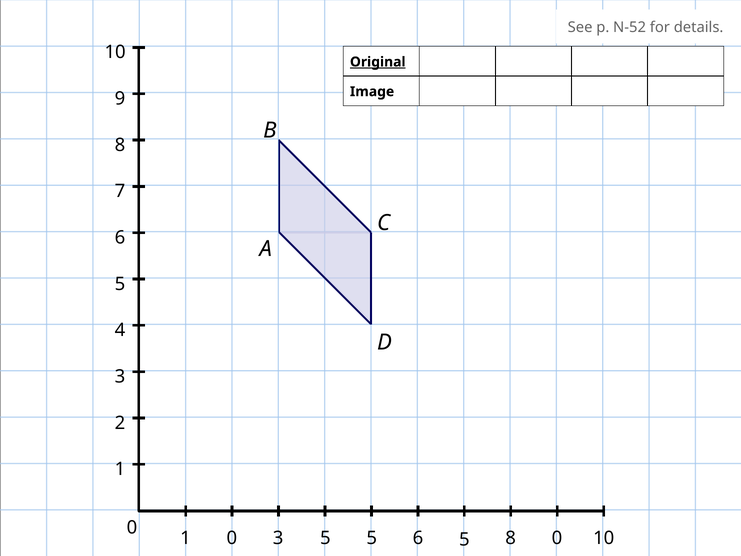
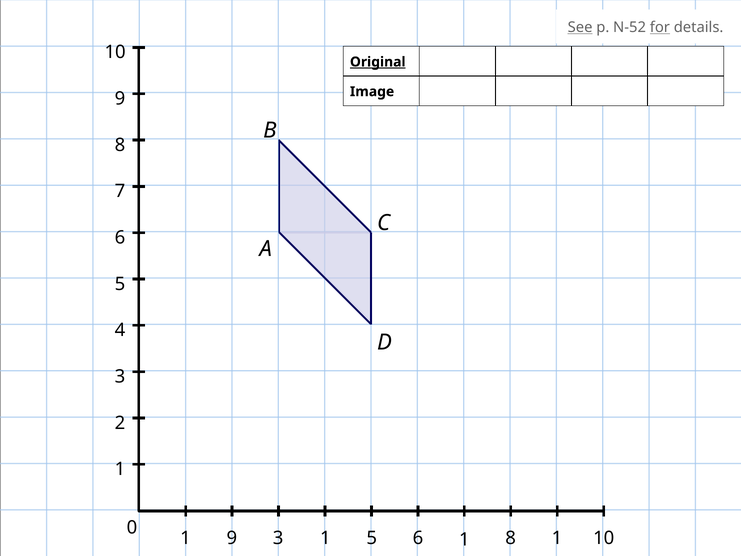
See underline: none -> present (580, 27)
for underline: none -> present (660, 27)
1 0: 0 -> 9 (232, 538)
3 5: 5 -> 1 (325, 538)
6 5: 5 -> 1 (464, 540)
8 0: 0 -> 1 (557, 538)
